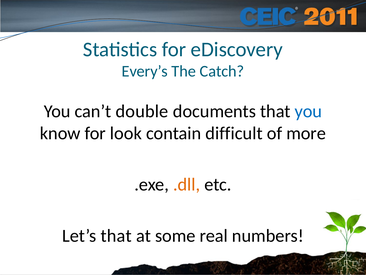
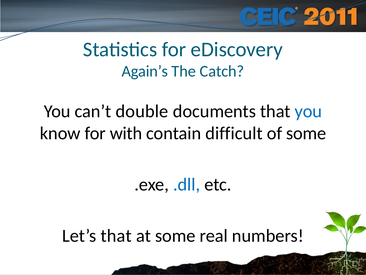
Every’s: Every’s -> Again’s (145, 71)
look: look -> with (126, 133)
of more: more -> some (306, 133)
.dll colour: orange -> blue (187, 184)
